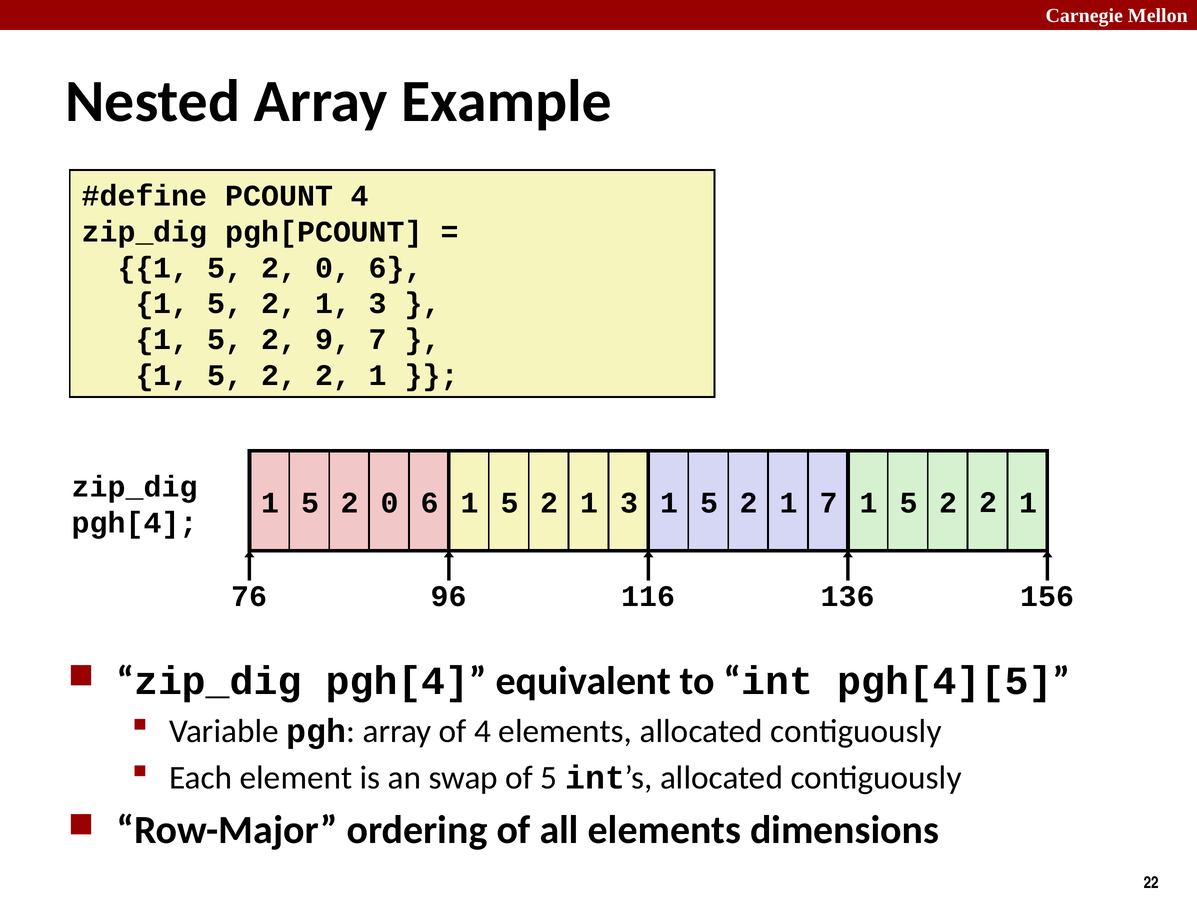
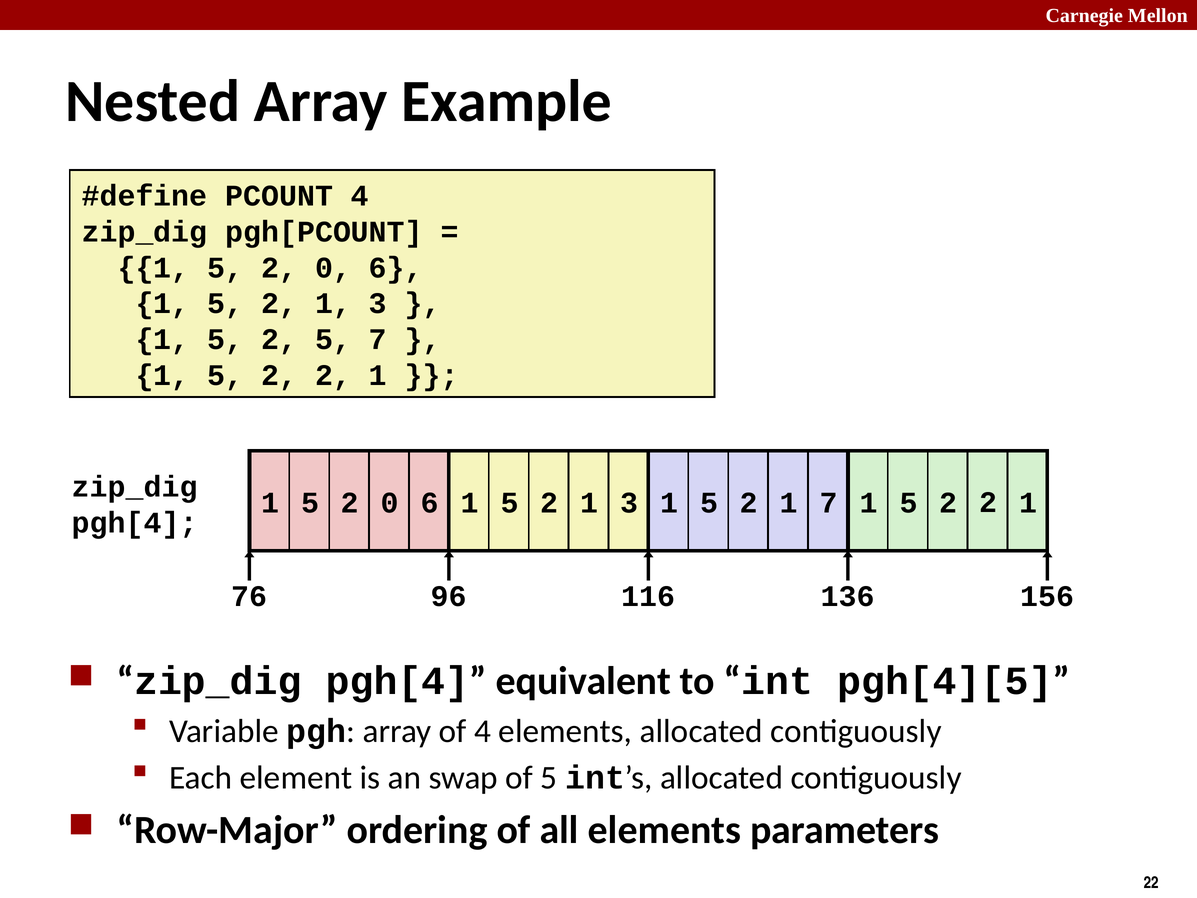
2 9: 9 -> 5 (333, 339)
dimensions: dimensions -> parameters (845, 830)
